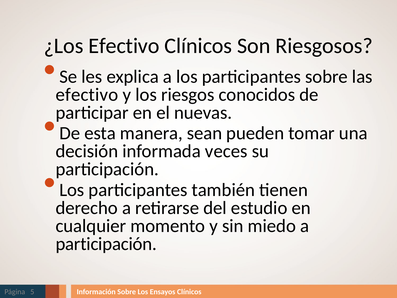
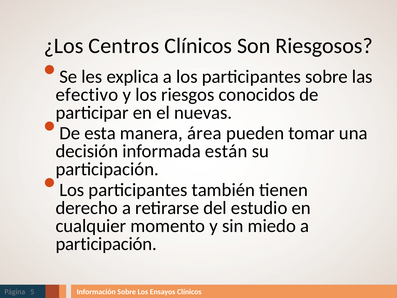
¿Los Efectivo: Efectivo -> Centros (124, 46)
sean: sean -> área (204, 133)
veces: veces -> están (226, 151)
